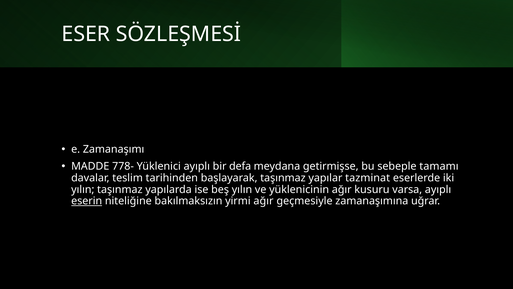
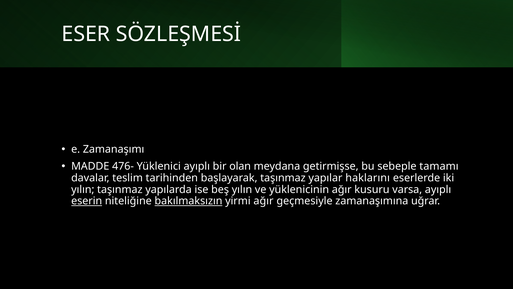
778-: 778- -> 476- (123, 166)
defa: defa -> olan (240, 166)
tazminat: tazminat -> haklarını (368, 178)
bakılmaksızın underline: none -> present (188, 201)
